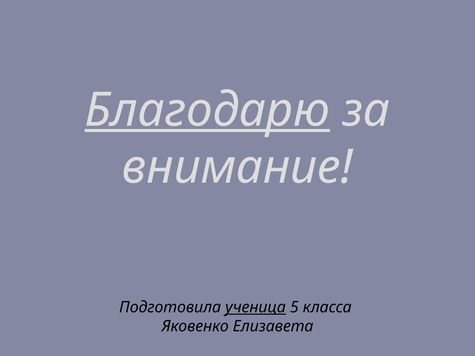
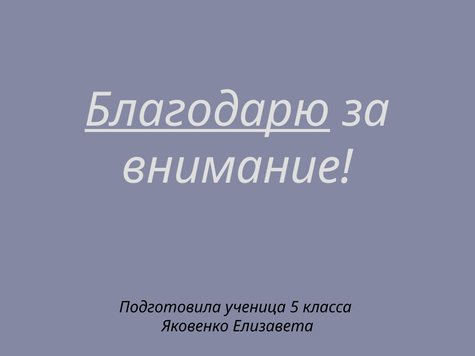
ученица underline: present -> none (256, 307)
